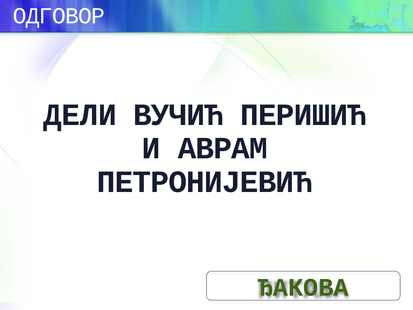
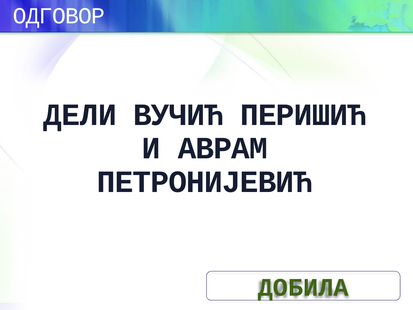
ЂАКОВА: ЂАКОВА -> ДОБИЛА (303, 287)
